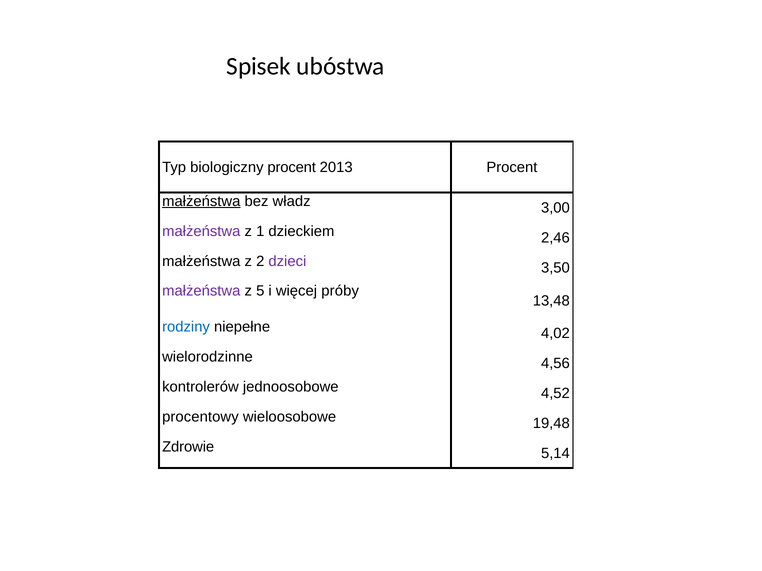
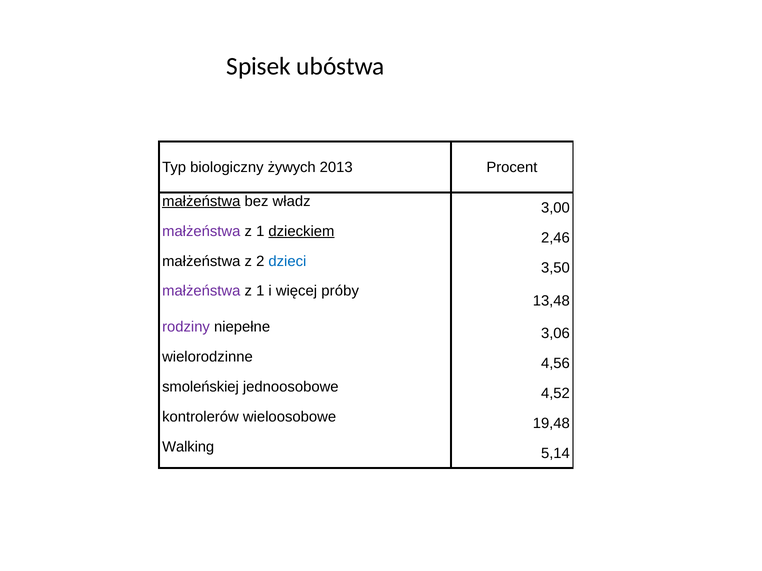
biologiczny procent: procent -> żywych (292, 168)
dzieckiem underline: none -> present (301, 231)
dzieci colour: purple -> blue (287, 261)
5: 5 -> 1 (260, 291)
rodziny colour: blue -> purple (186, 327)
4,02: 4,02 -> 3,06 (555, 334)
kontrolerów: kontrolerów -> smoleńskiej (200, 387)
procentowy: procentowy -> kontrolerów (200, 417)
Zdrowie: Zdrowie -> Walking (188, 447)
